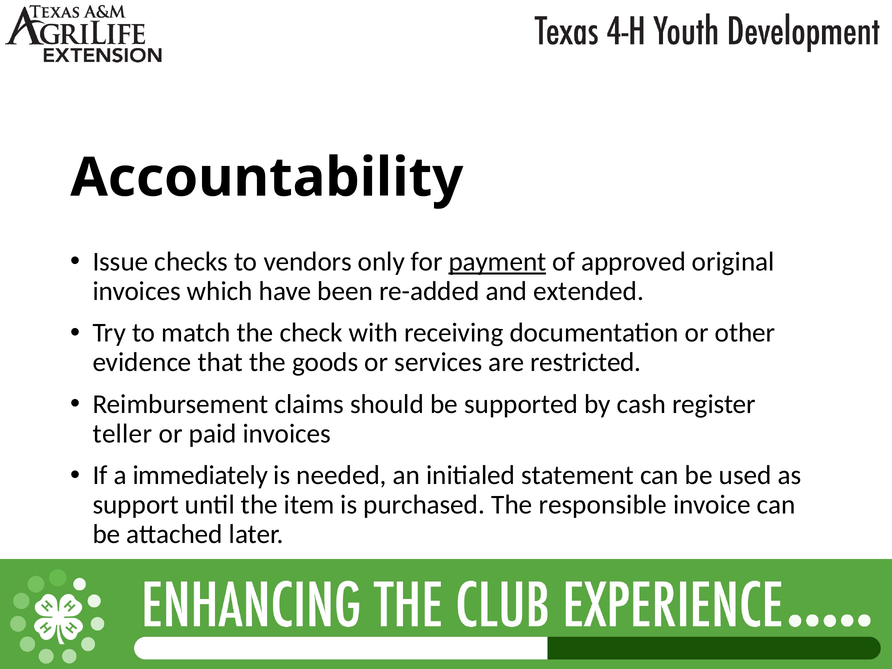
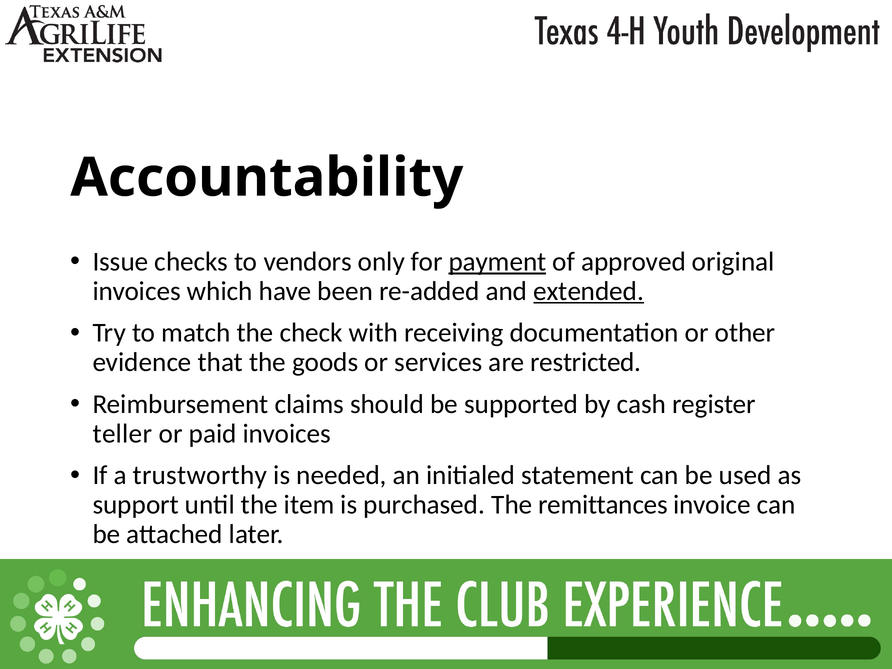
extended underline: none -> present (589, 291)
immediately: immediately -> trustworthy (200, 475)
responsible: responsible -> remittances (603, 505)
